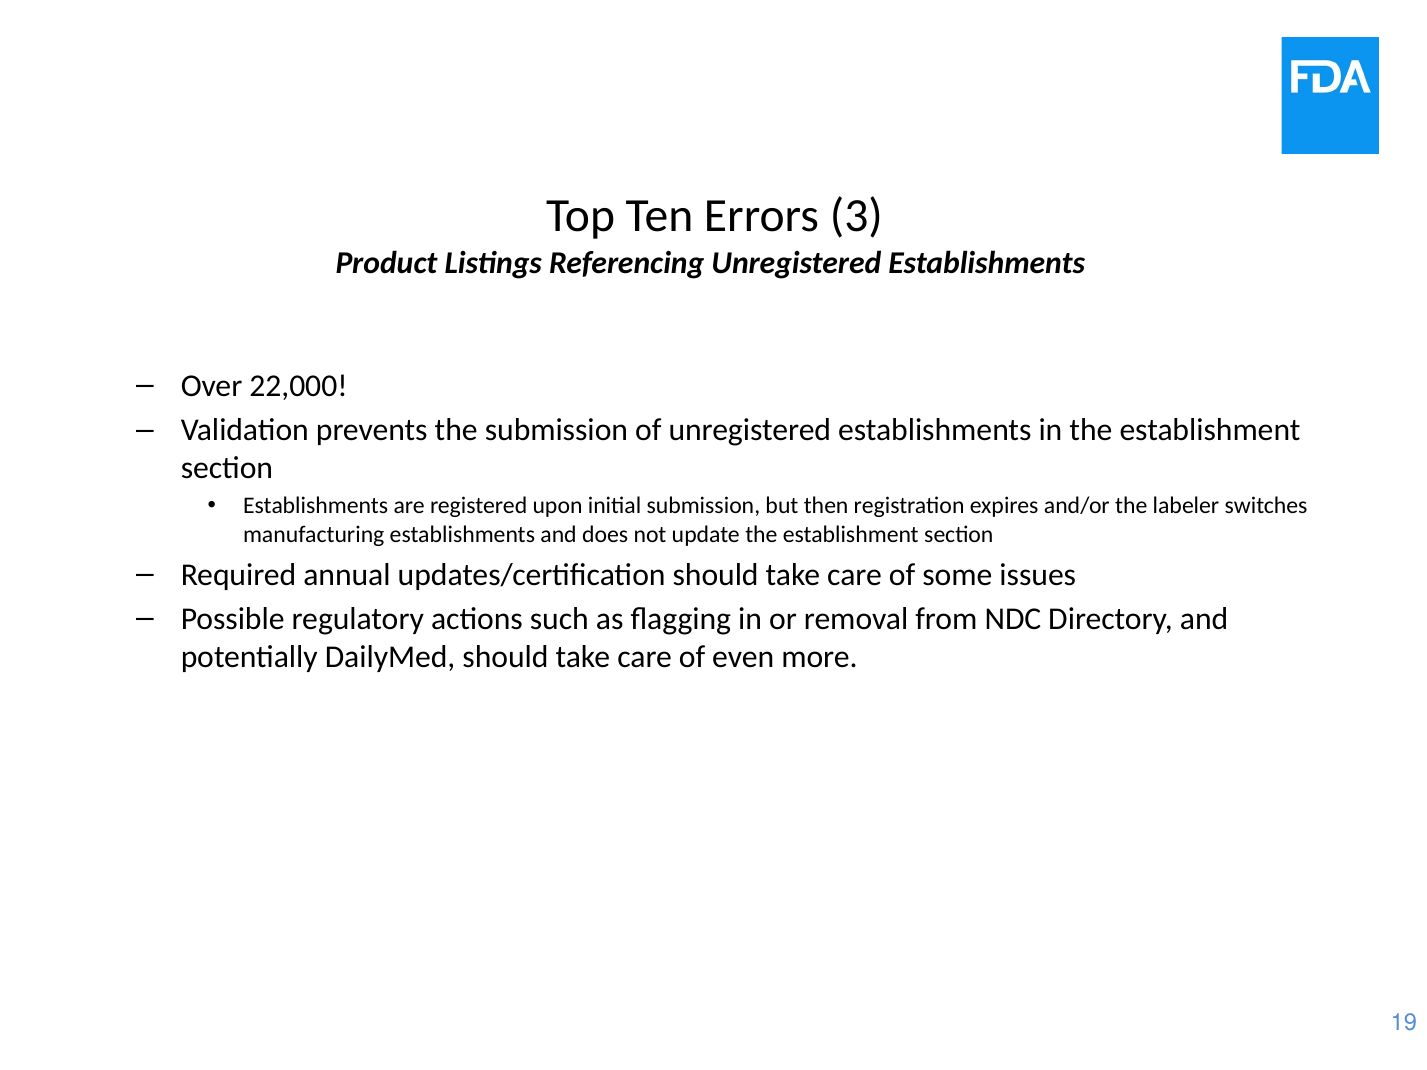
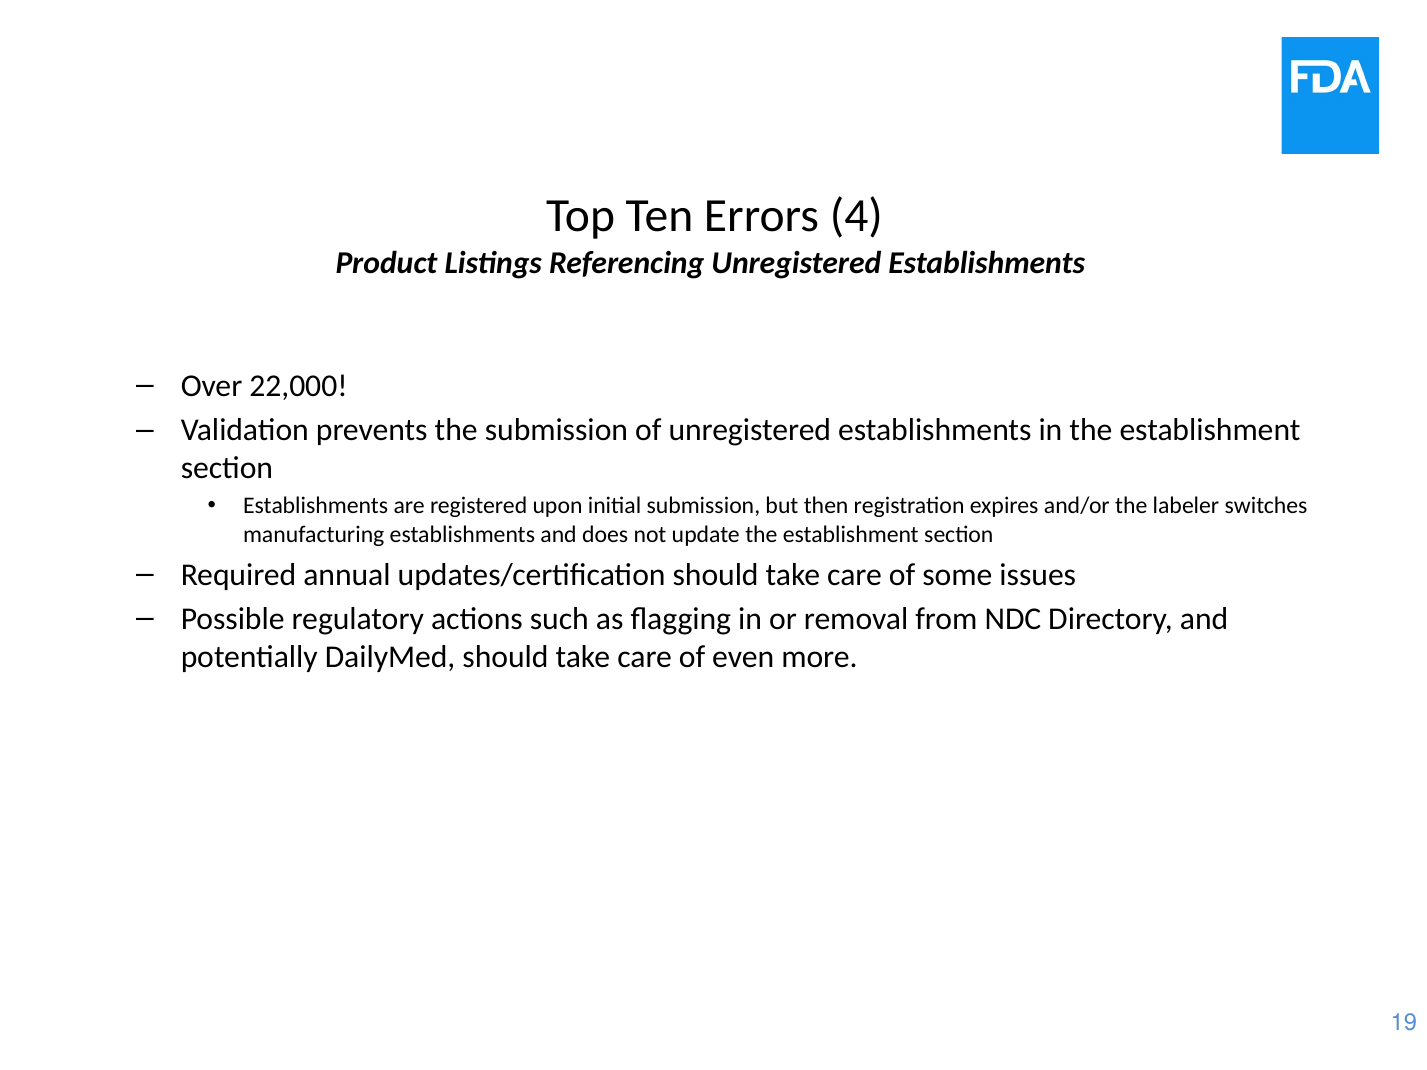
3: 3 -> 4 (856, 216)
